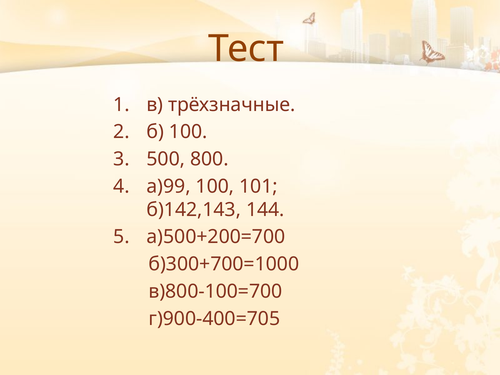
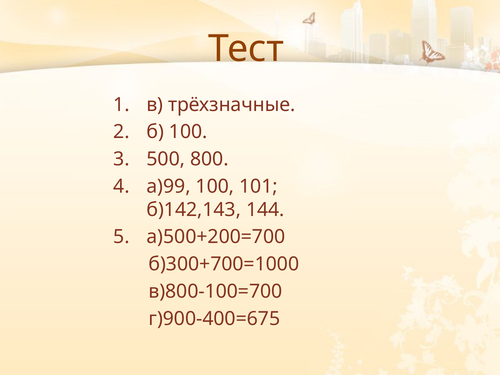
г)900-400=705: г)900-400=705 -> г)900-400=675 (214, 319)
